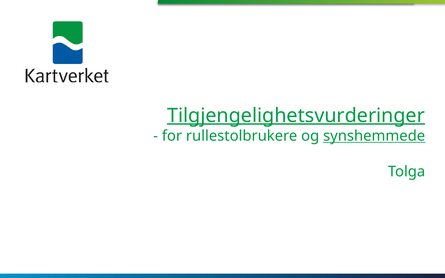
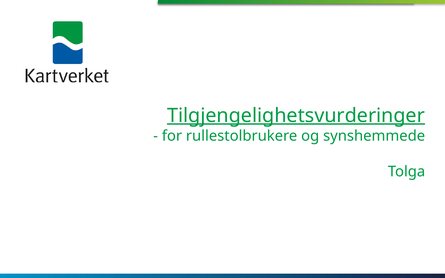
synshemmede underline: present -> none (374, 136)
